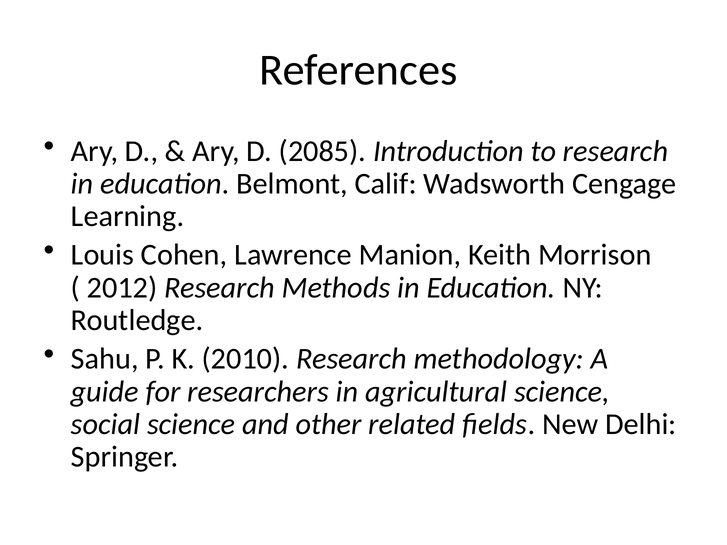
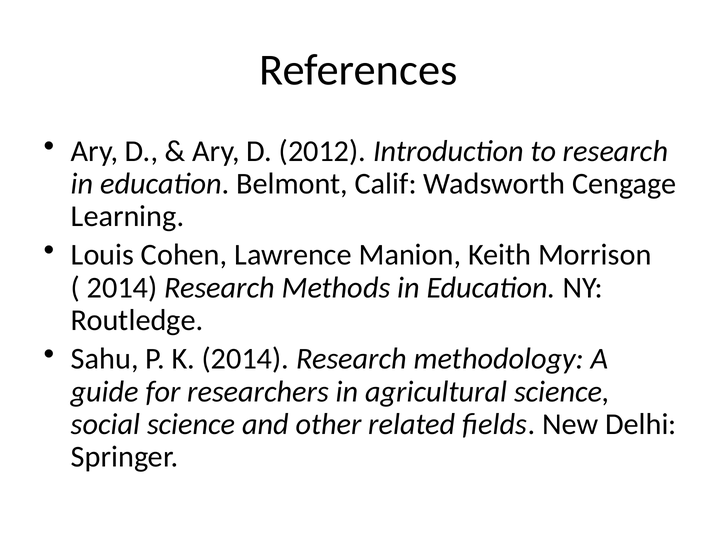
2085: 2085 -> 2012 (322, 151)
2012: 2012 -> 2014 (122, 288)
K 2010: 2010 -> 2014 (245, 359)
